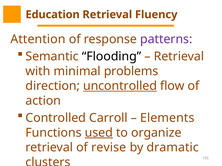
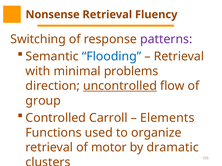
Education: Education -> Nonsense (53, 15)
Attention: Attention -> Switching (38, 39)
Flooding colour: black -> blue (112, 57)
action: action -> group (43, 101)
used underline: present -> none (99, 133)
revise: revise -> motor (109, 148)
